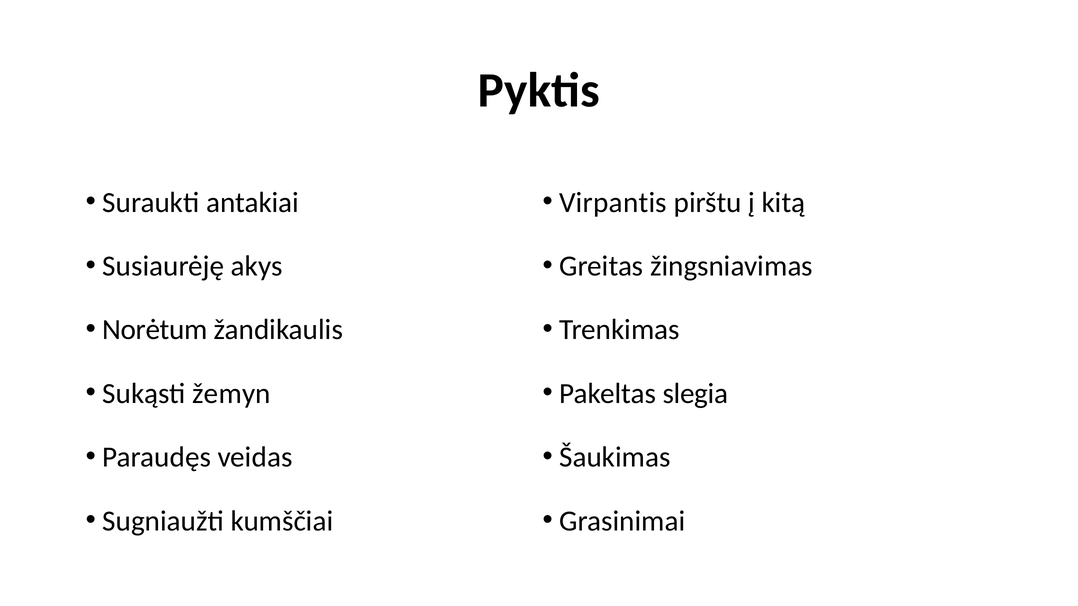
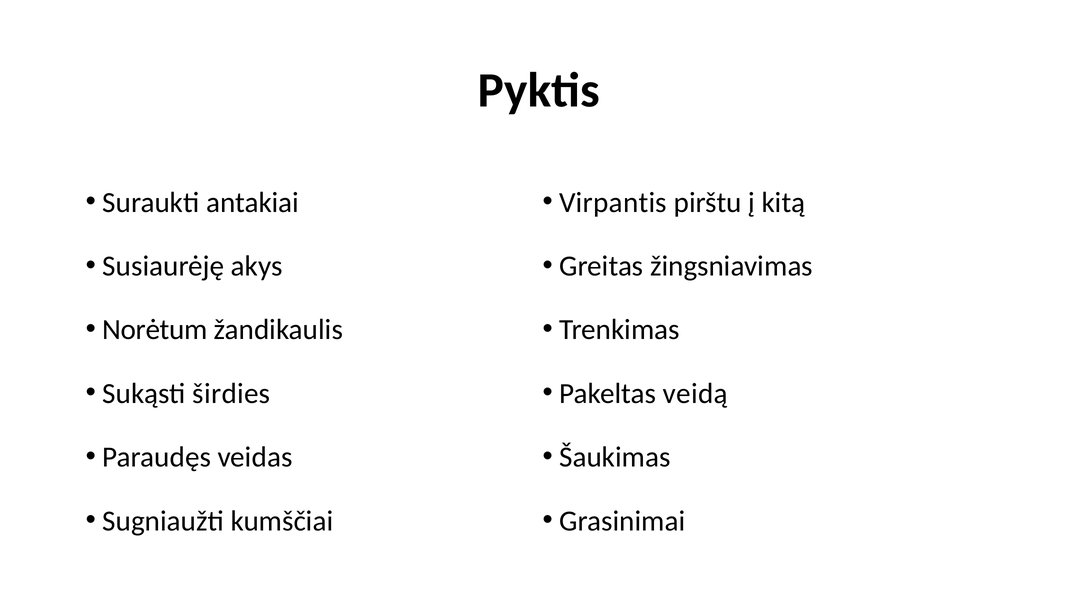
žemyn: žemyn -> širdies (231, 394)
slegia: slegia -> veidą (695, 394)
